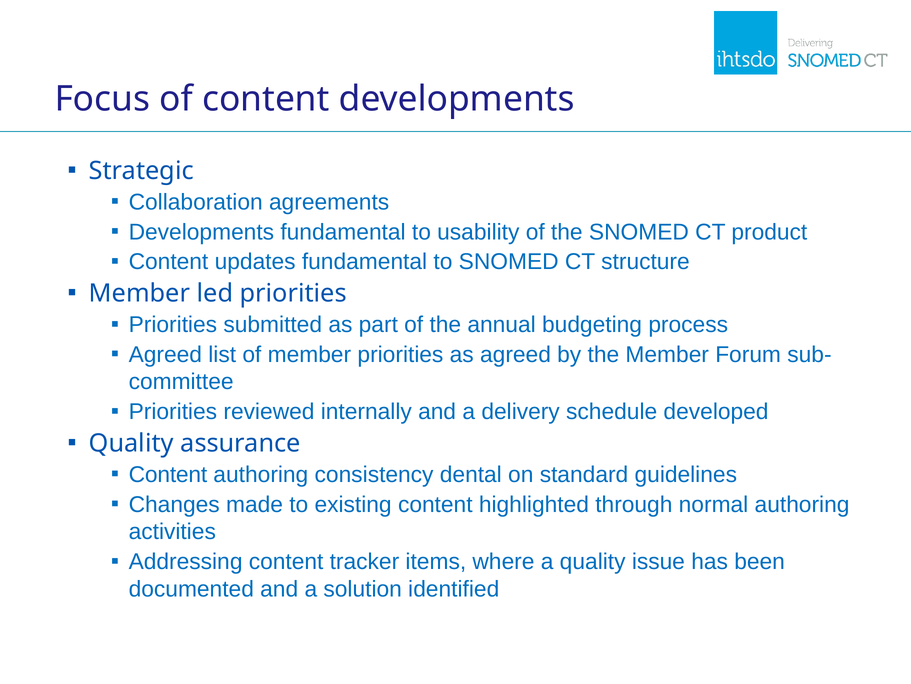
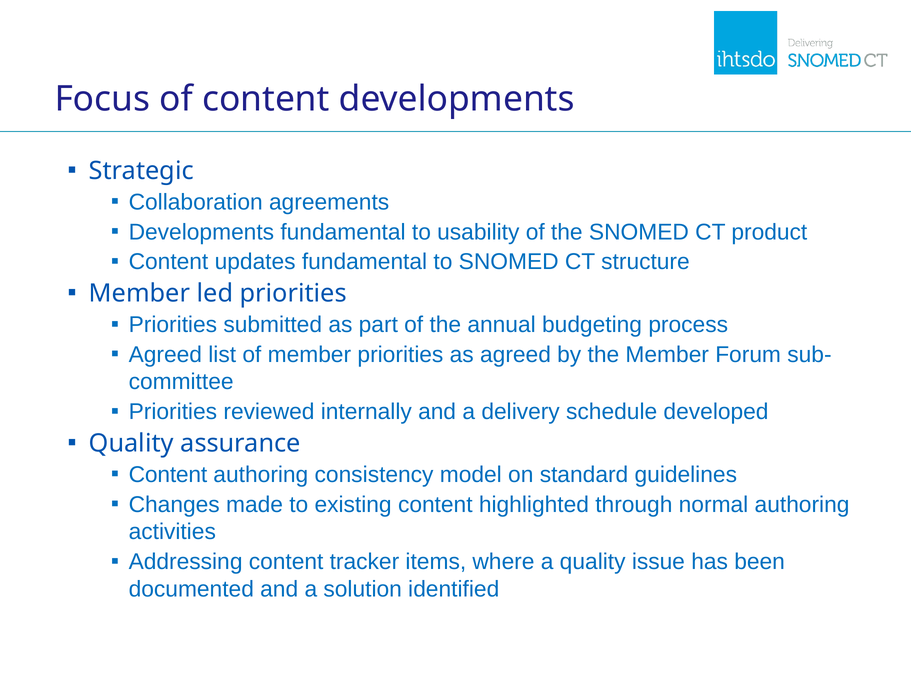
dental: dental -> model (471, 474)
